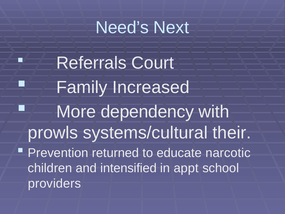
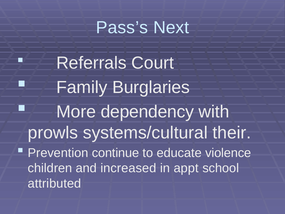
Need’s: Need’s -> Pass’s (122, 28)
Increased: Increased -> Burglaries (151, 87)
returned: returned -> continue (115, 153)
narcotic: narcotic -> violence (228, 153)
intensified: intensified -> increased (128, 168)
providers: providers -> attributed (54, 183)
